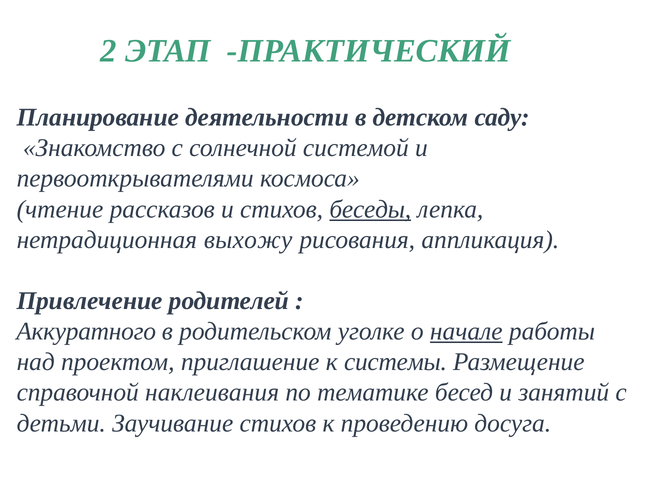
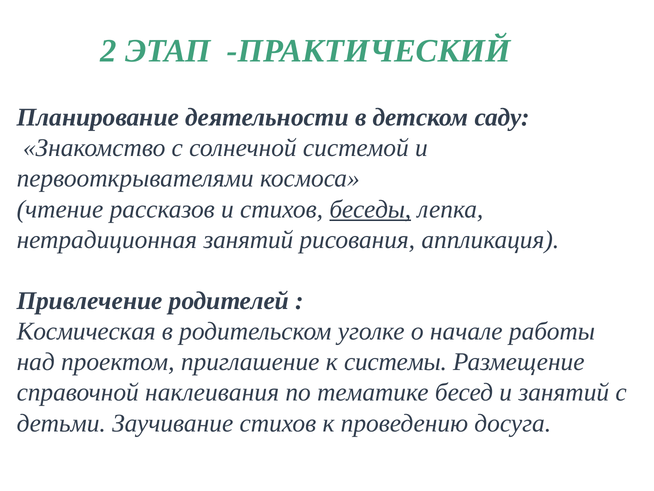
нетрадиционная выхожу: выхожу -> занятий (248, 239)
Аккуратного: Аккуратного -> Космическая (86, 331)
начале underline: present -> none (466, 331)
